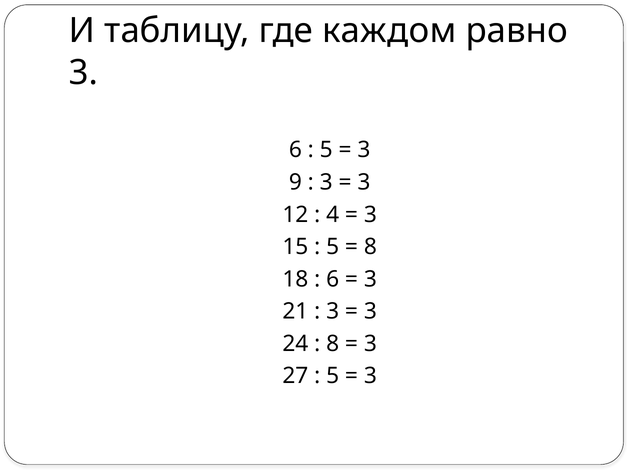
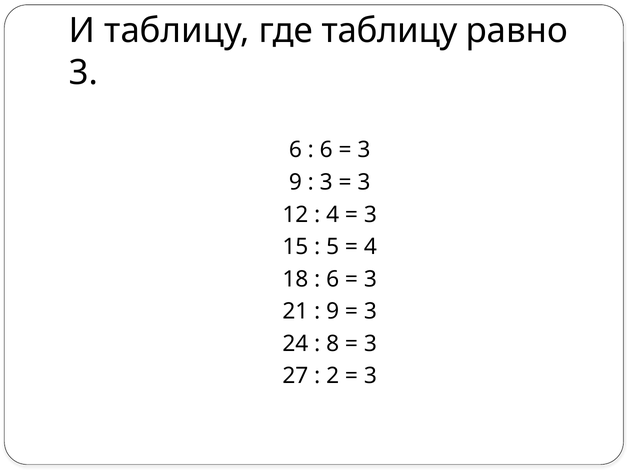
где каждом: каждом -> таблицу (390, 31)
5: 5 -> 6 (326, 150)
8: 8 -> 4 (370, 247)
3: 3 -> 9 (333, 311)
5: 5 -> 2 (333, 376)
